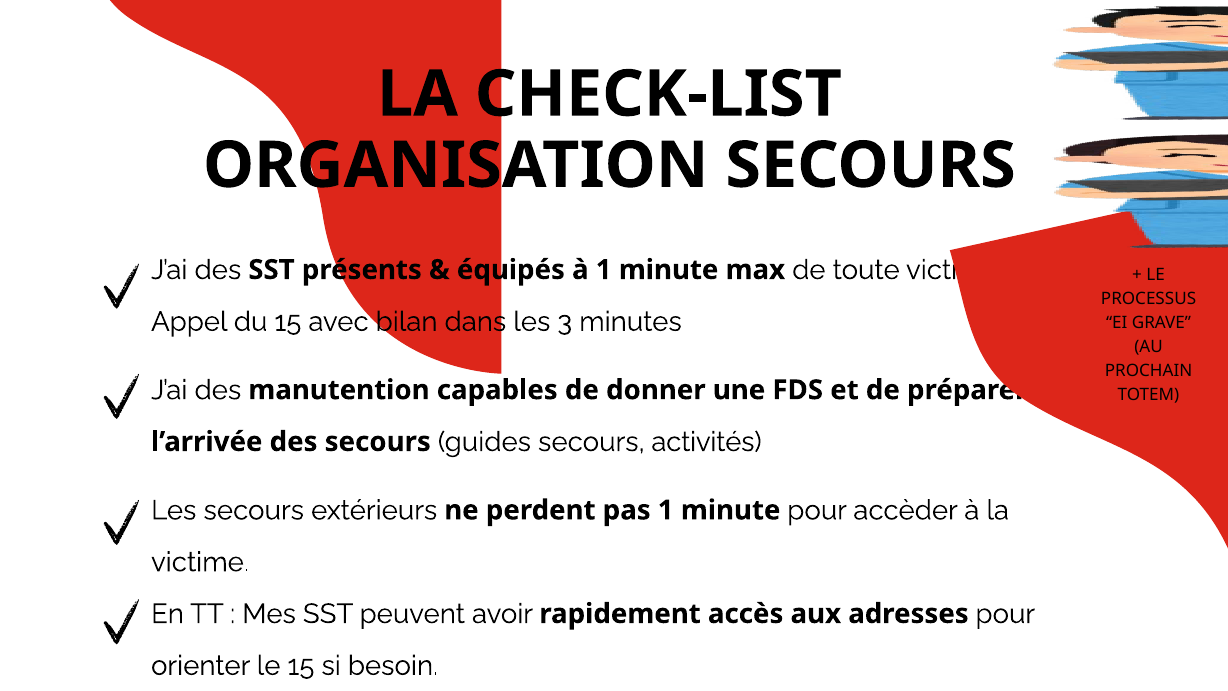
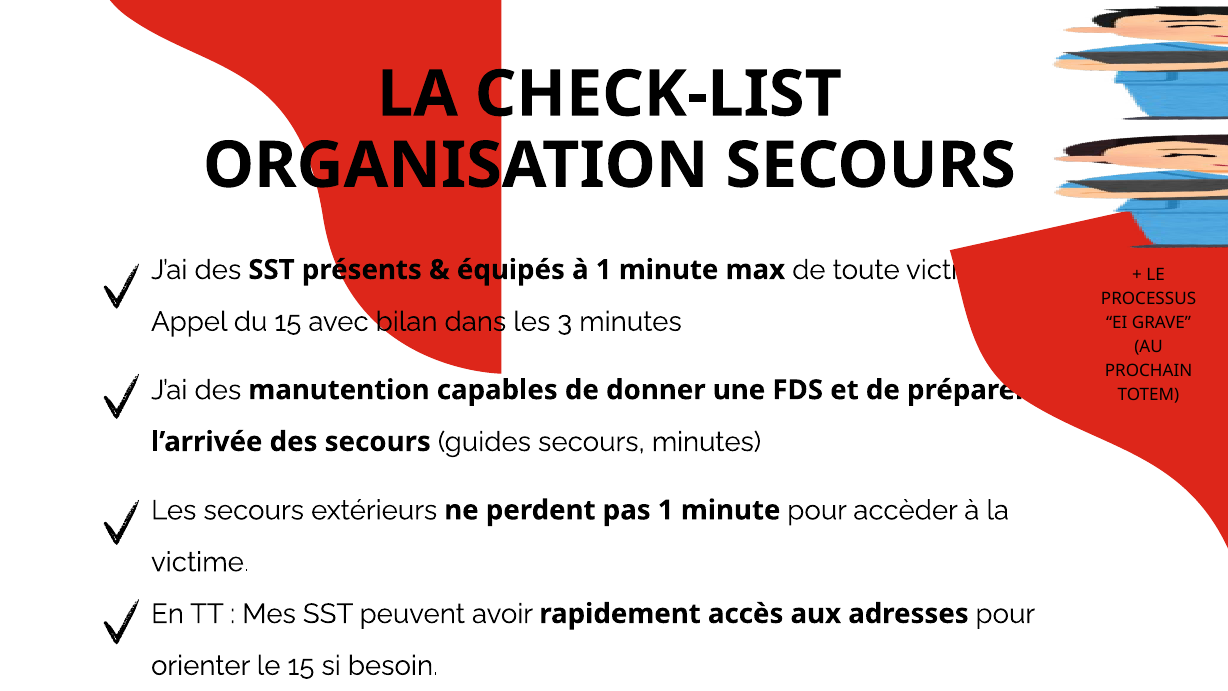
secours activités: activités -> minutes (706, 442)
